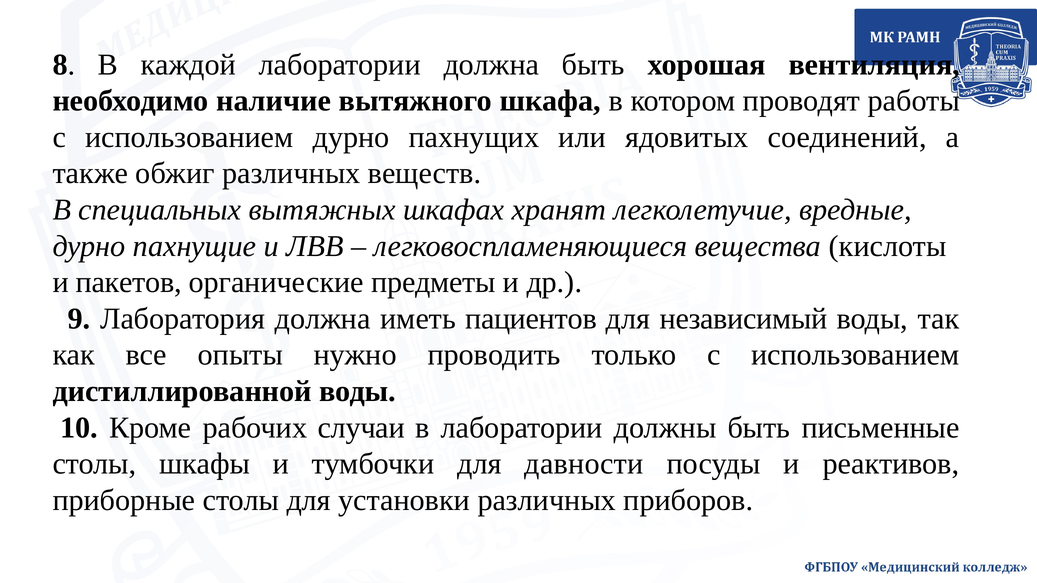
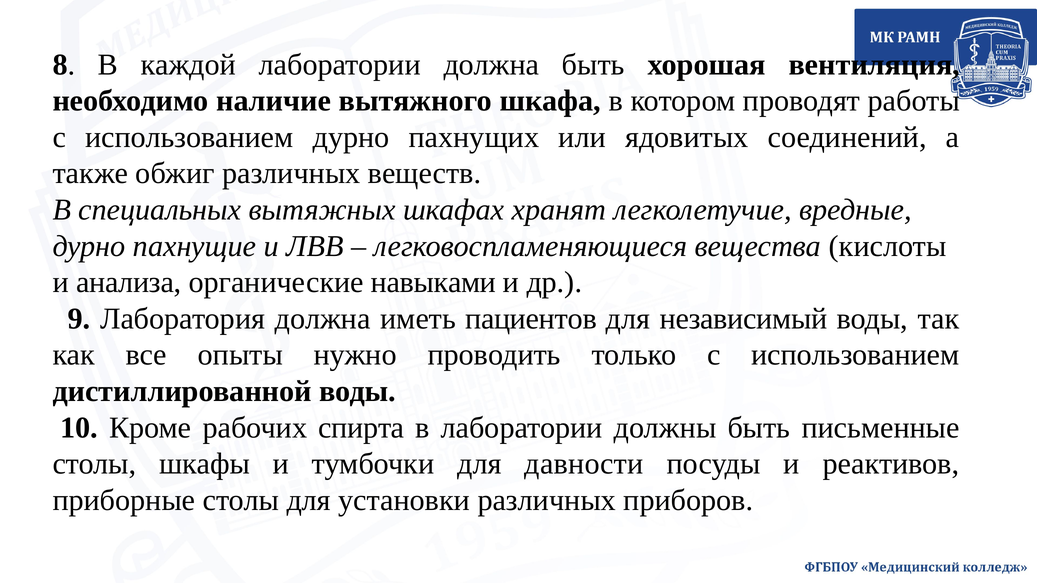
пакетов: пакетов -> анализа (129, 282)
предметы: предметы -> навыками (433, 282)
случаи: случаи -> спирта (361, 428)
